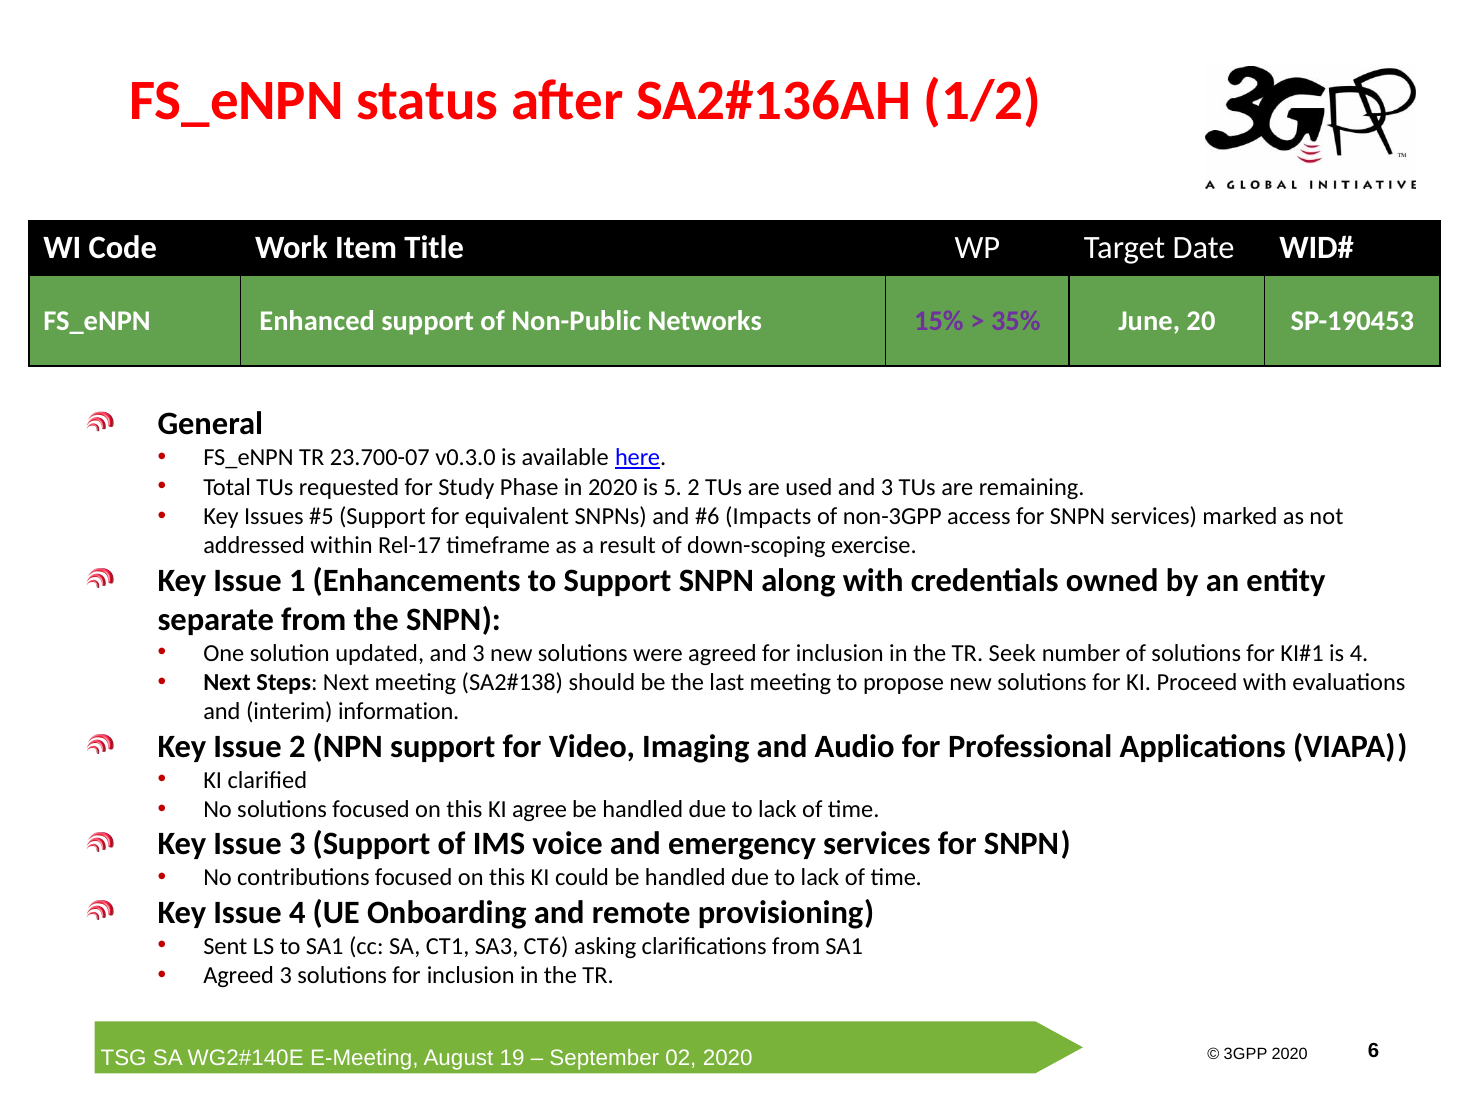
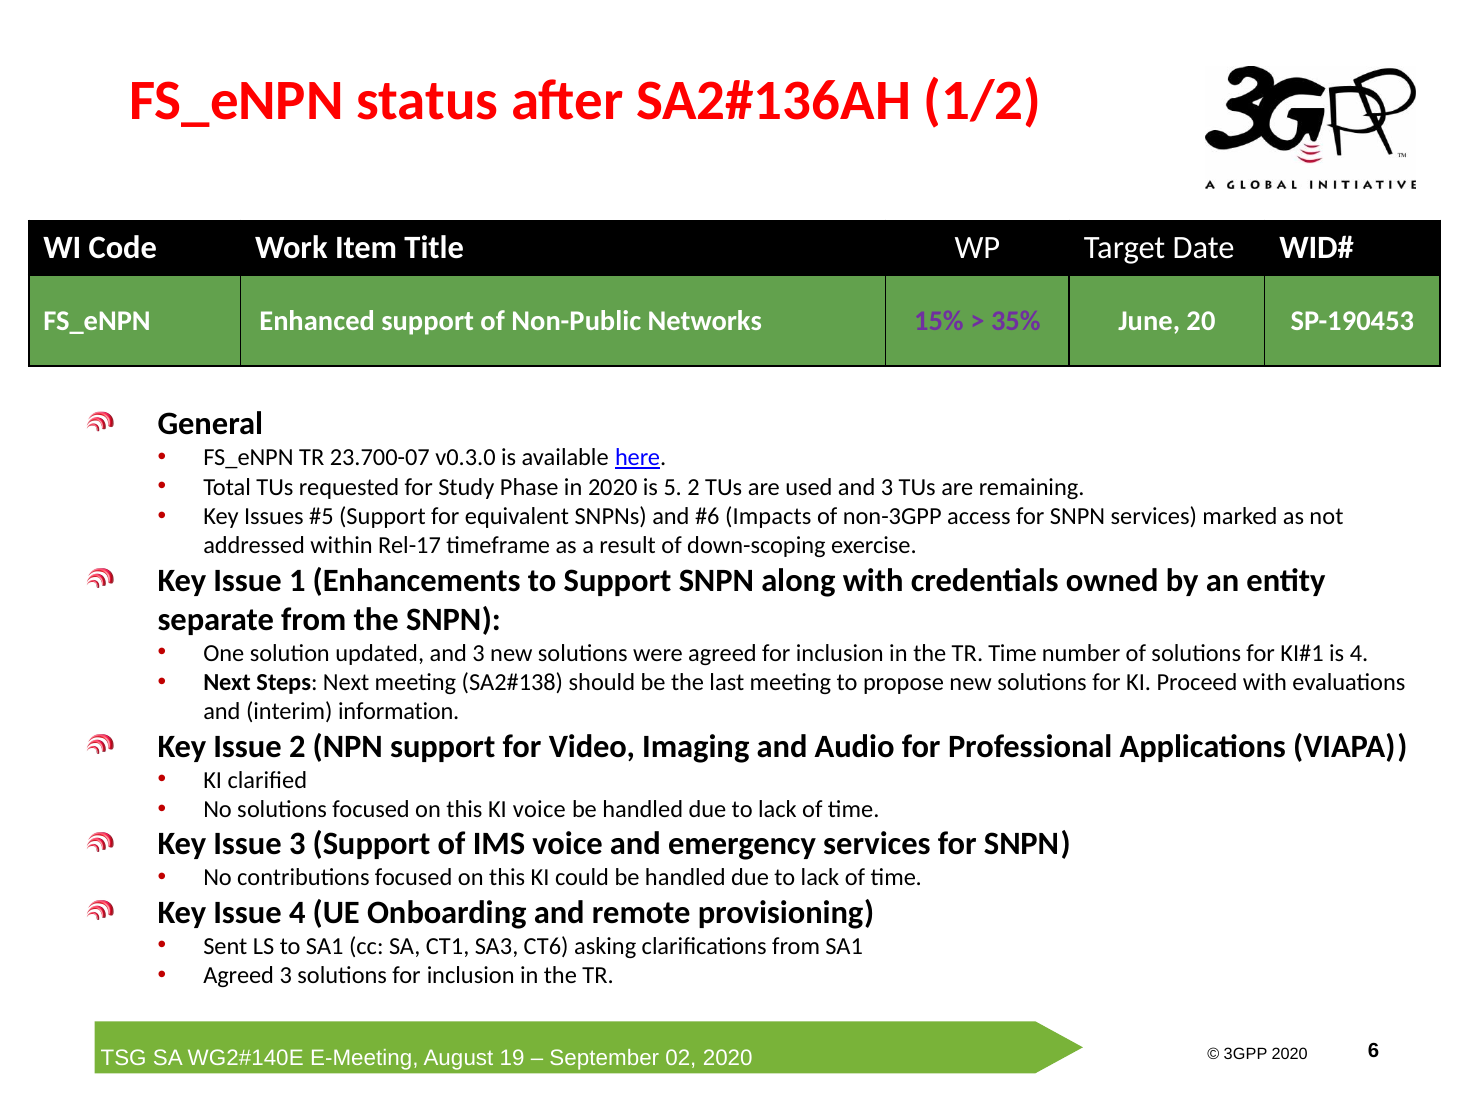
TR Seek: Seek -> Time (1012, 653)
KI agree: agree -> voice (539, 809)
